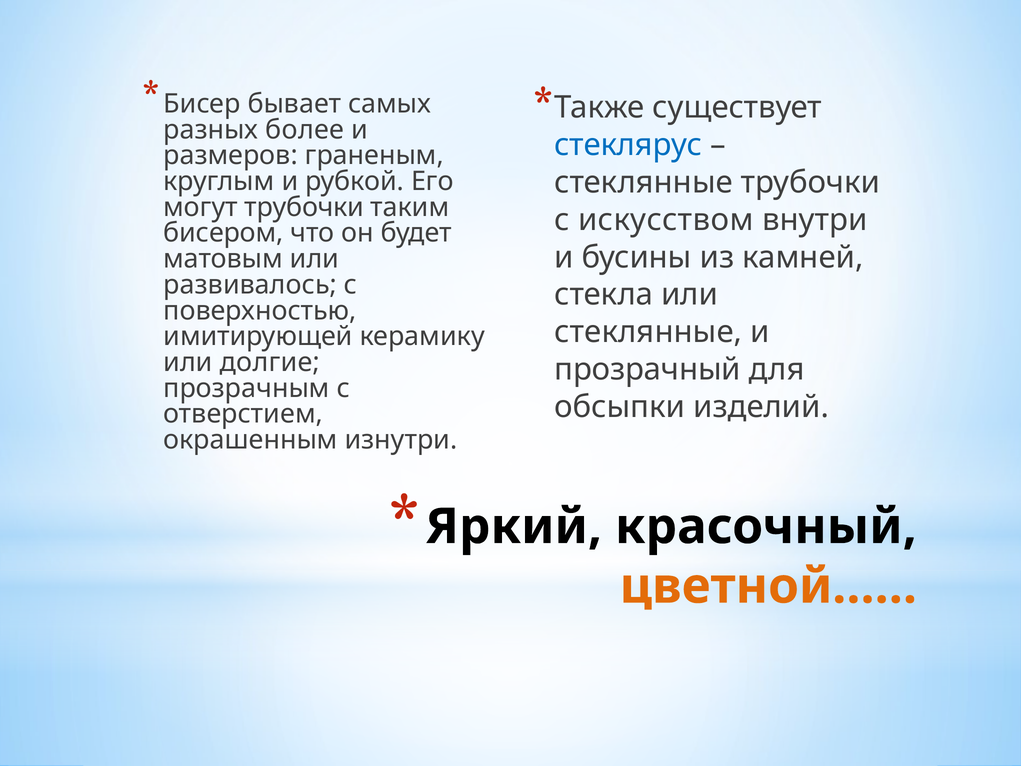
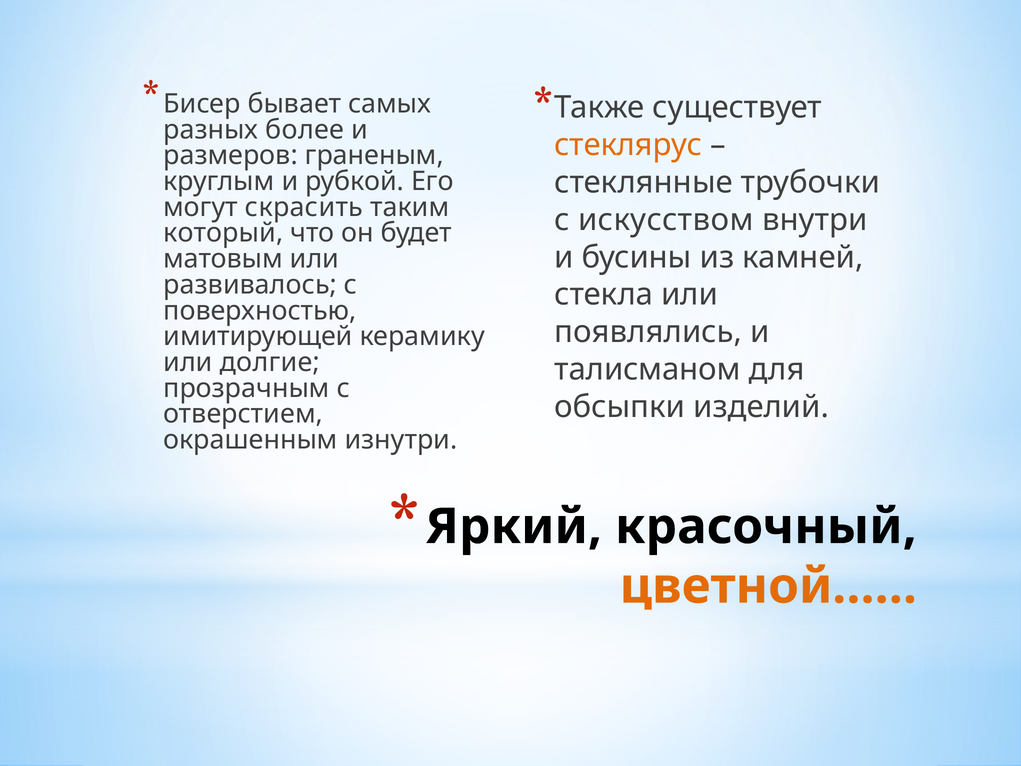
стеклярус colour: blue -> orange (628, 145)
могут трубочки: трубочки -> скрасить (304, 207)
бисером: бисером -> который (223, 233)
стеклянные: стеклянные -> появлялись (648, 332)
прозрачный: прозрачный -> талисманом (648, 369)
